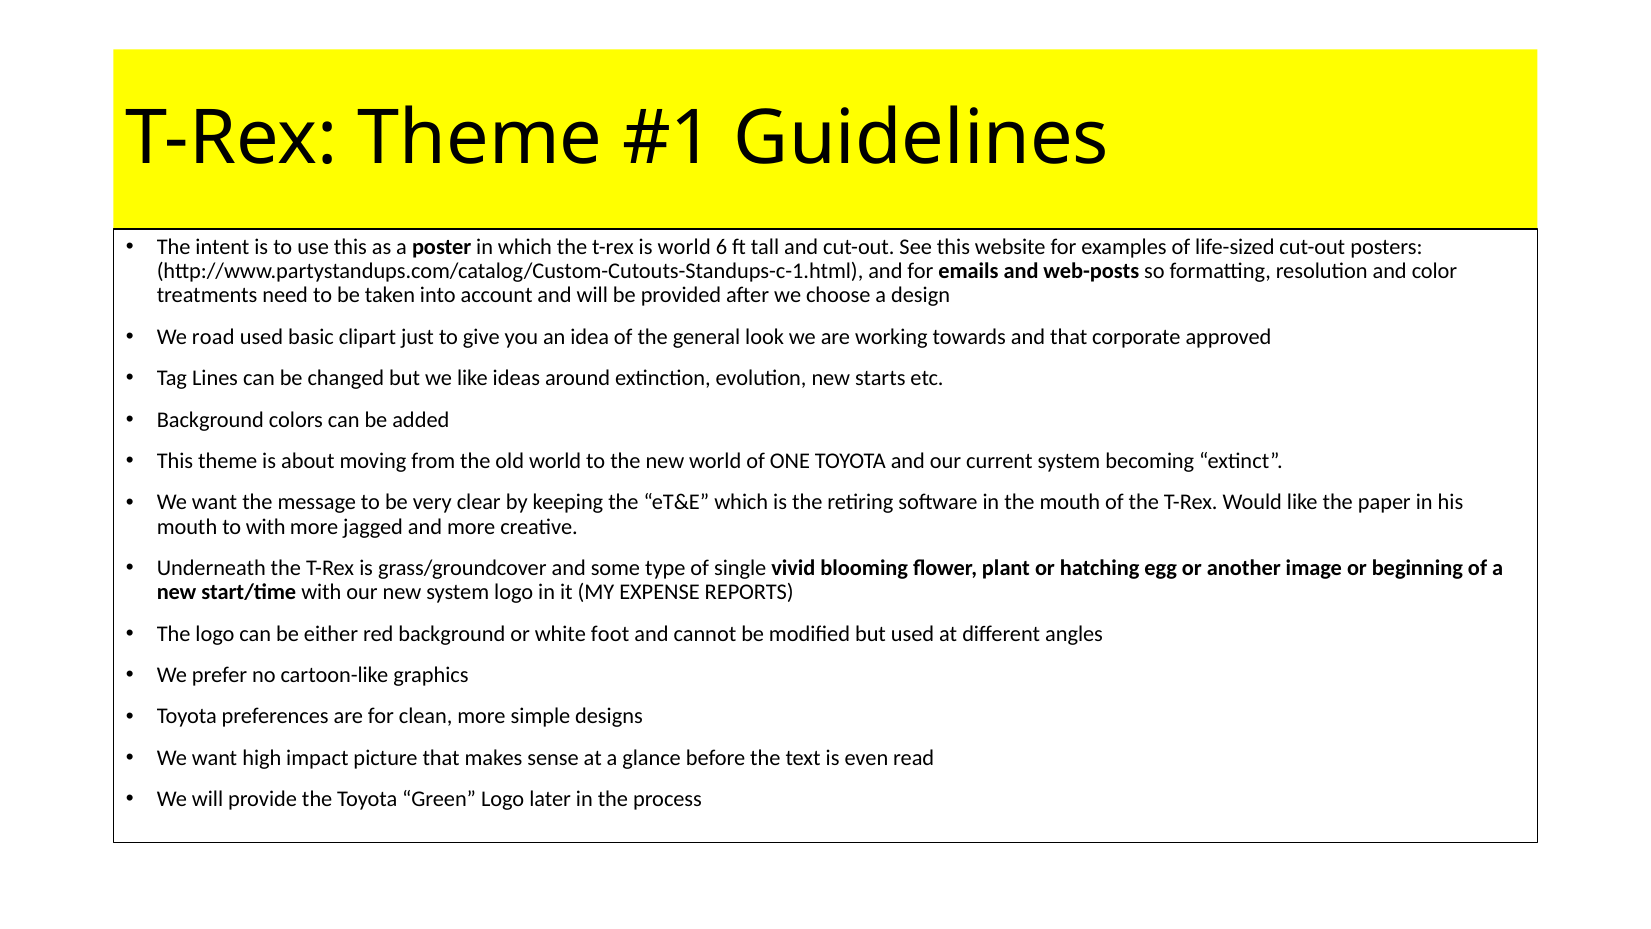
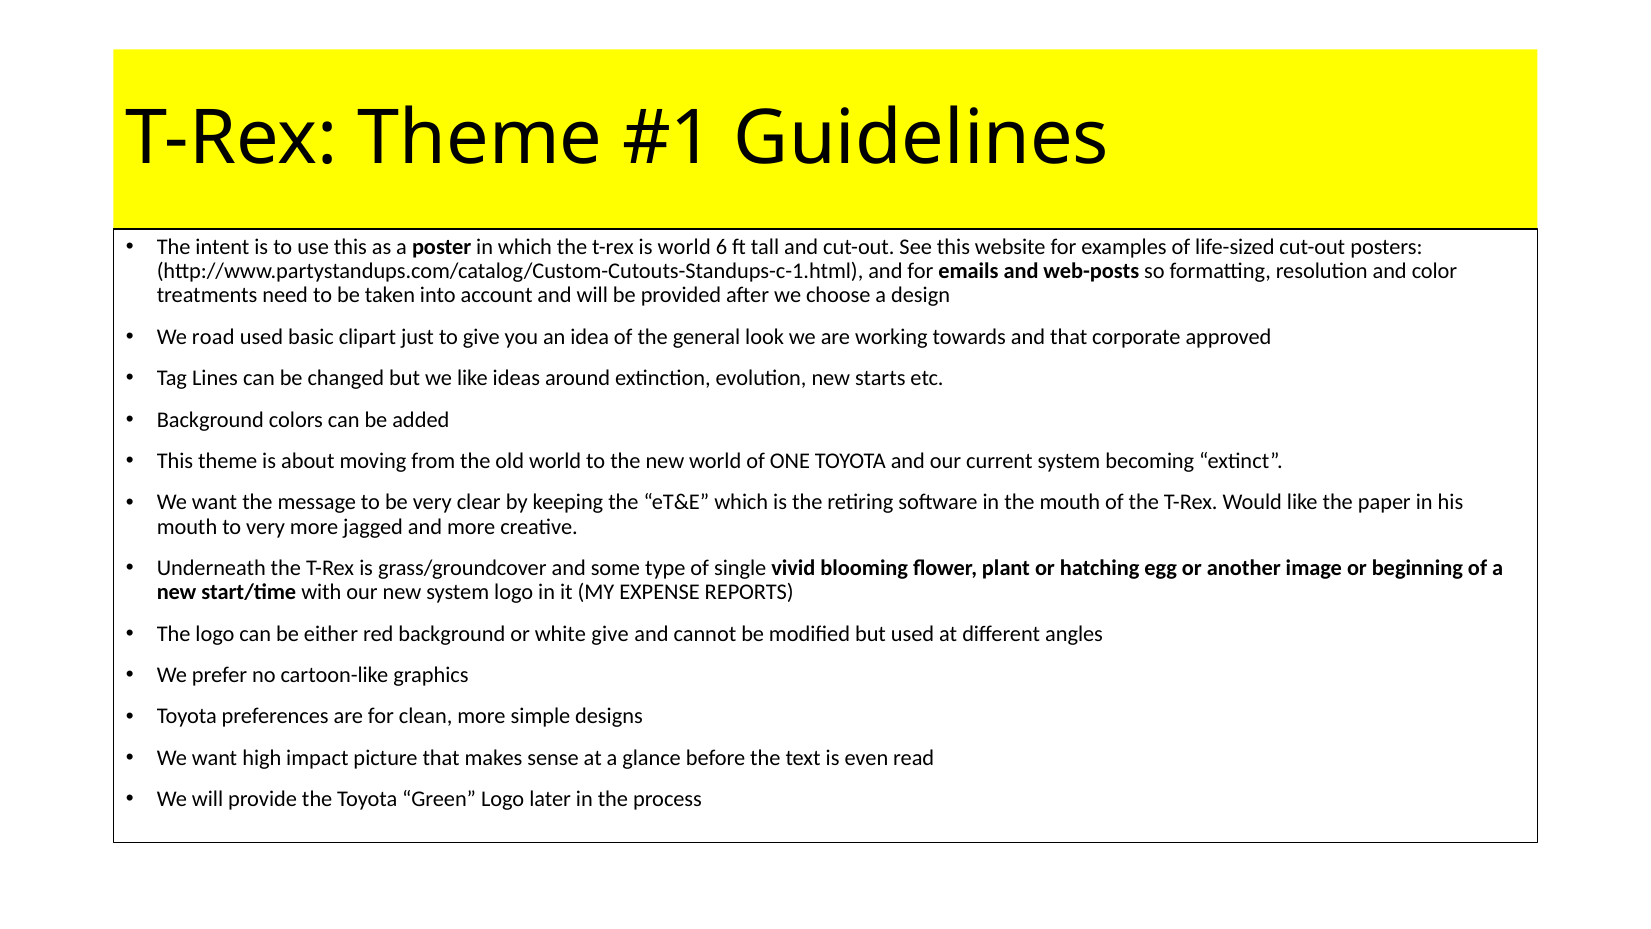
to with: with -> very (266, 527)
white foot: foot -> give (610, 634)
